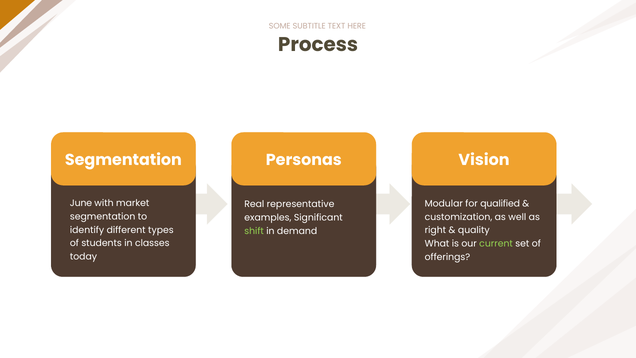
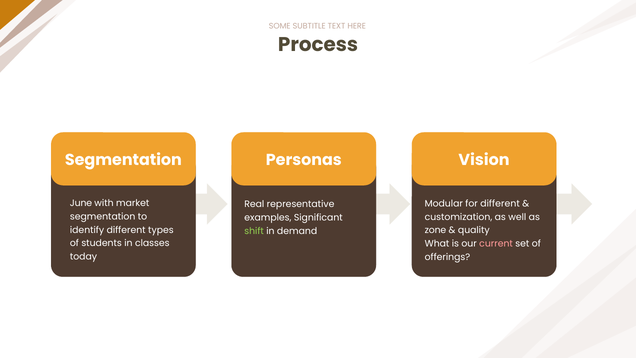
for qualified: qualified -> different (500, 204)
right: right -> zone (435, 230)
current colour: light green -> pink (496, 244)
